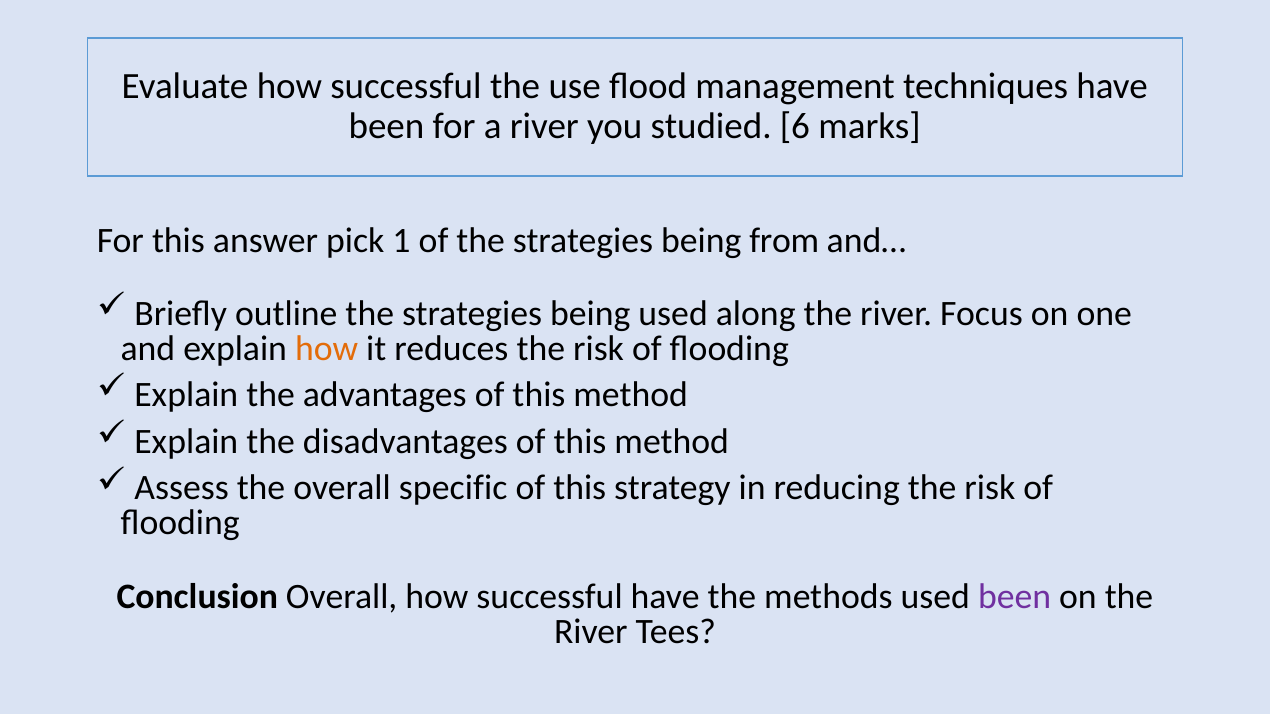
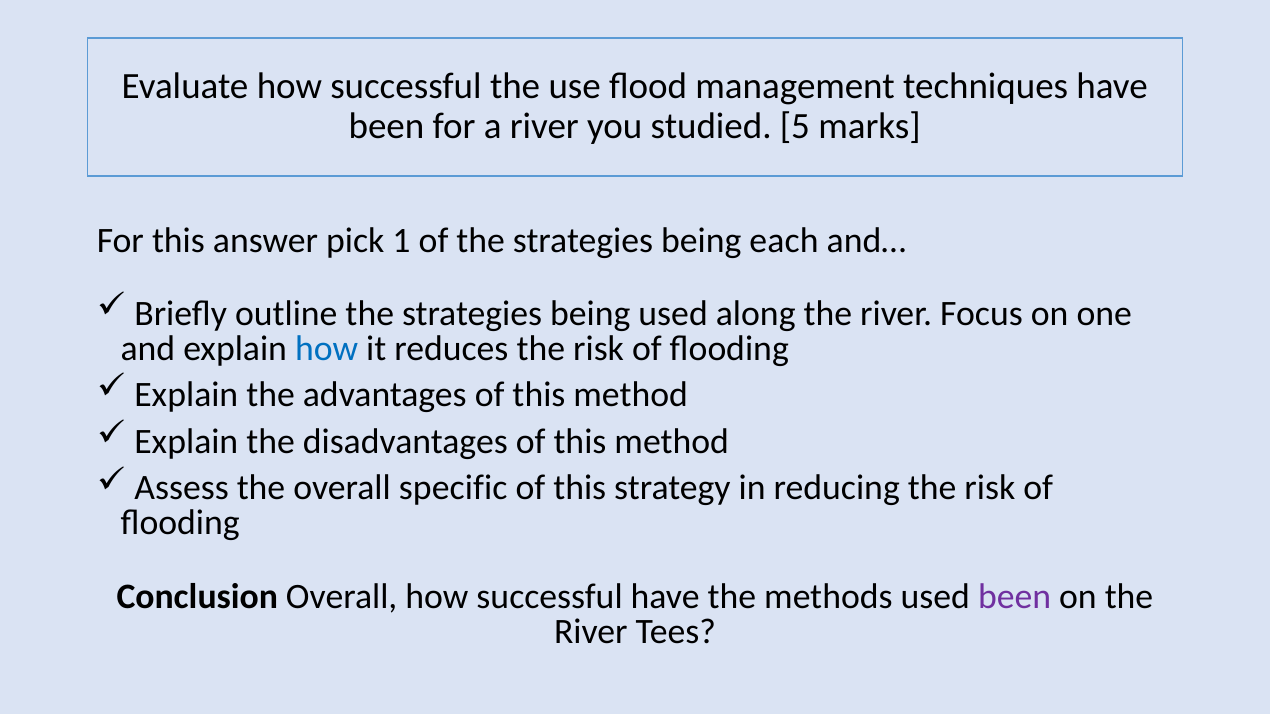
6: 6 -> 5 (795, 127)
from: from -> each (784, 241)
how colour: orange -> blue (327, 348)
